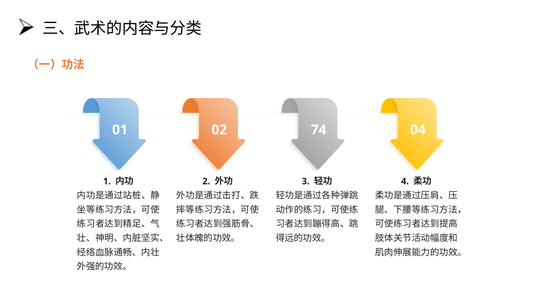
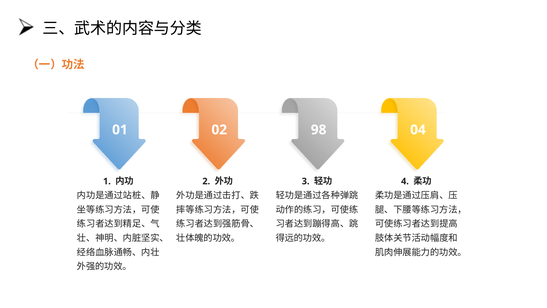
74: 74 -> 98 (319, 130)
